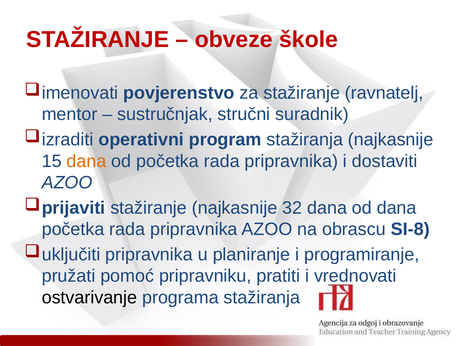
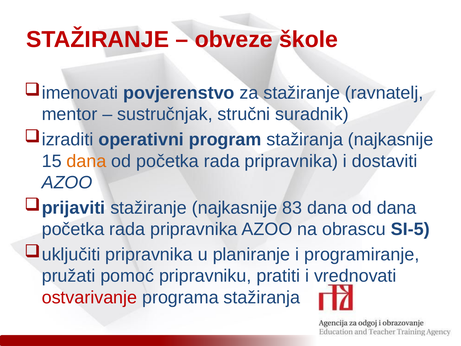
32: 32 -> 83 (292, 208)
SI-8: SI-8 -> SI-5 (410, 229)
ostvarivanje colour: black -> red (89, 297)
